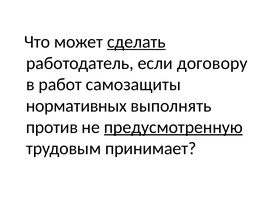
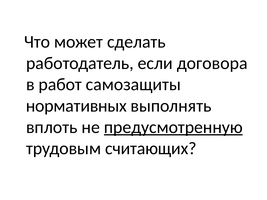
сделать underline: present -> none (136, 42)
договору: договору -> договора (212, 63)
против: против -> вплоть (52, 127)
принимает: принимает -> считающих (151, 149)
